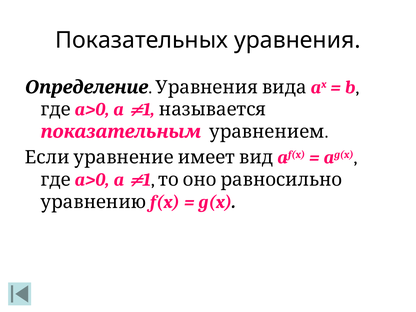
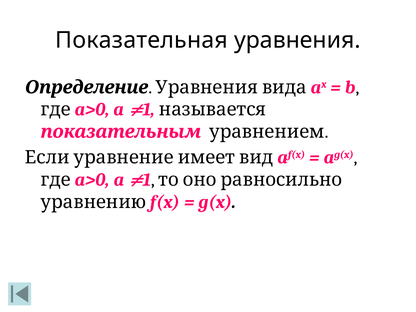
Показательных: Показательных -> Показательная (142, 40)
